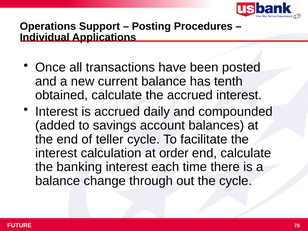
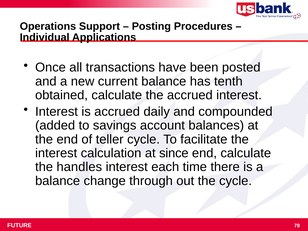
order: order -> since (174, 153)
banking: banking -> handles (79, 167)
